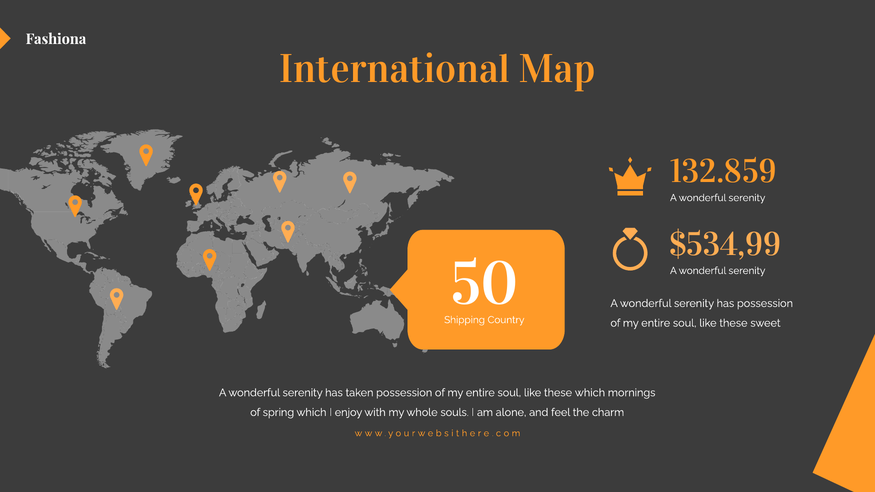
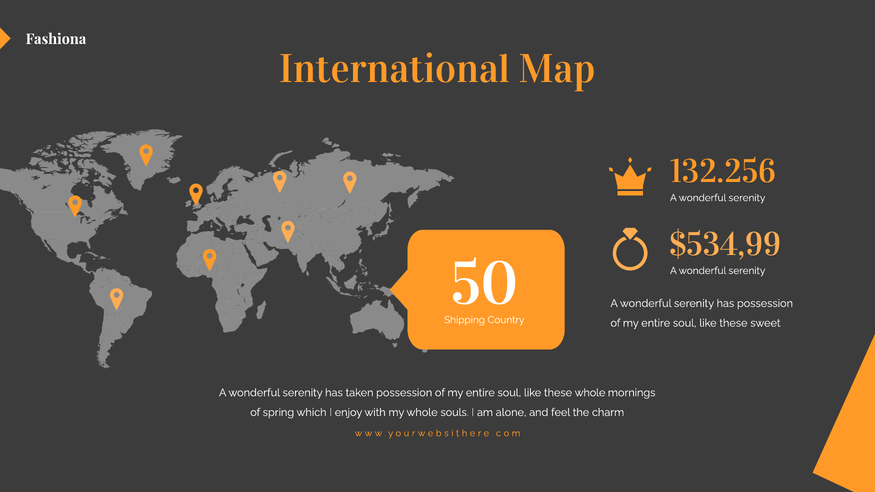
132.859: 132.859 -> 132.256 (723, 172)
these which: which -> whole (590, 393)
